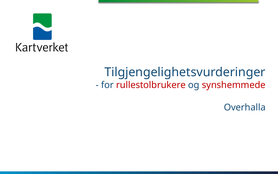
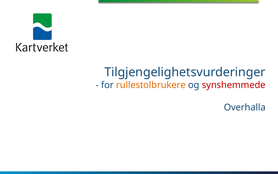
rullestolbrukere colour: red -> orange (151, 85)
